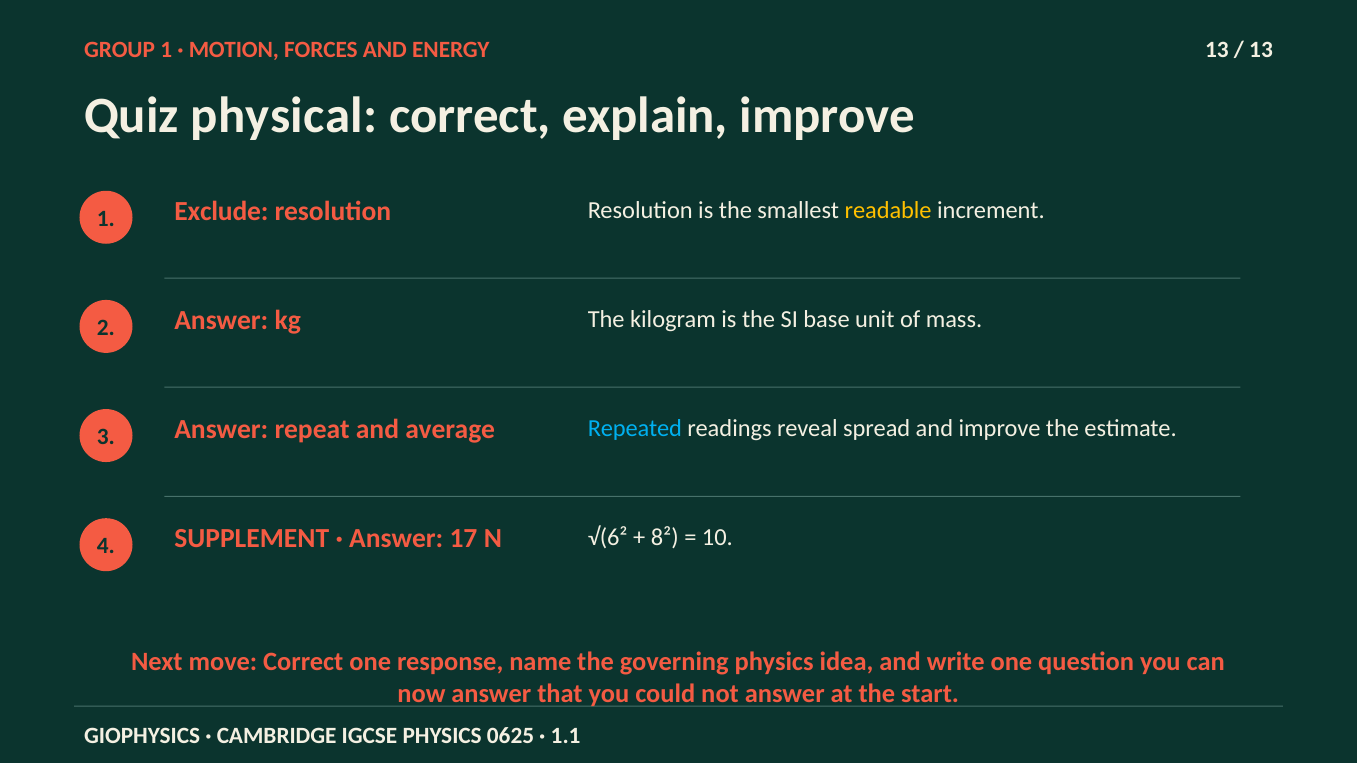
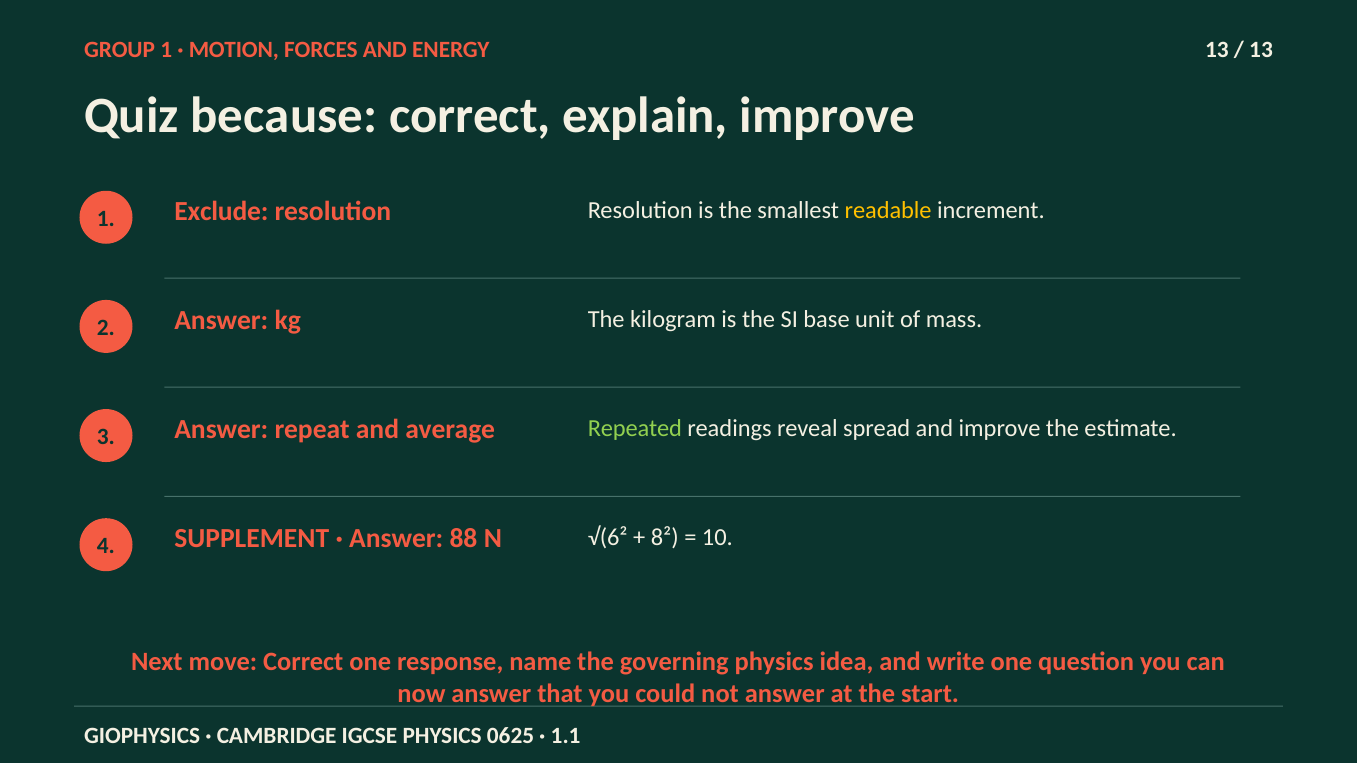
physical: physical -> because (284, 115)
Repeated colour: light blue -> light green (635, 428)
17: 17 -> 88 (464, 539)
